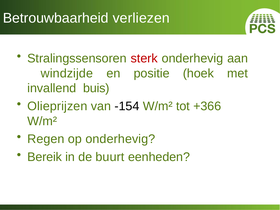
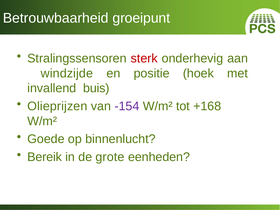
verliezen: verliezen -> groeipunt (141, 18)
-154 colour: black -> purple (127, 106)
+366: +366 -> +168 (207, 106)
Regen: Regen -> Goede (46, 139)
op onderhevig: onderhevig -> binnenlucht (120, 139)
buurt: buurt -> grote (110, 157)
